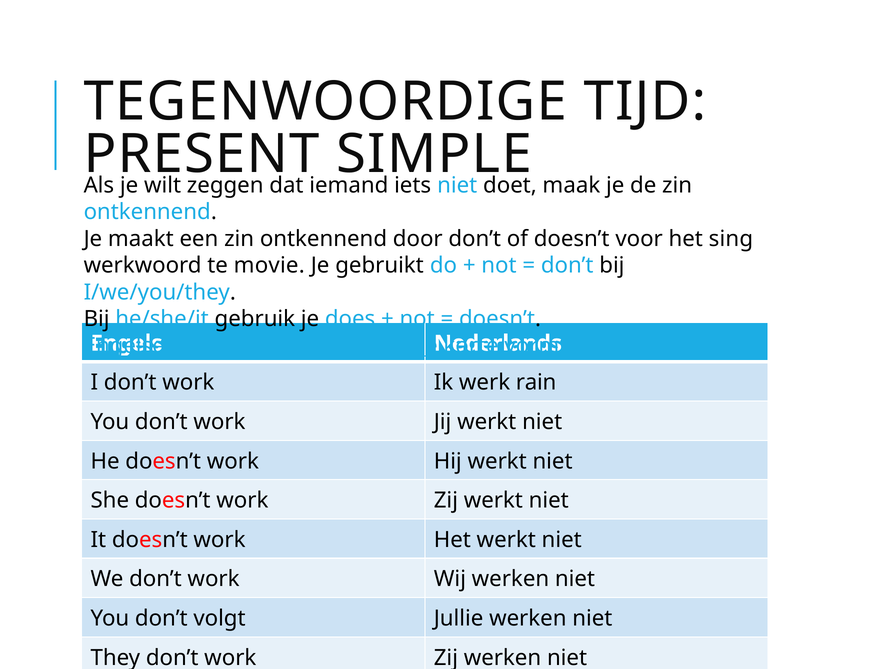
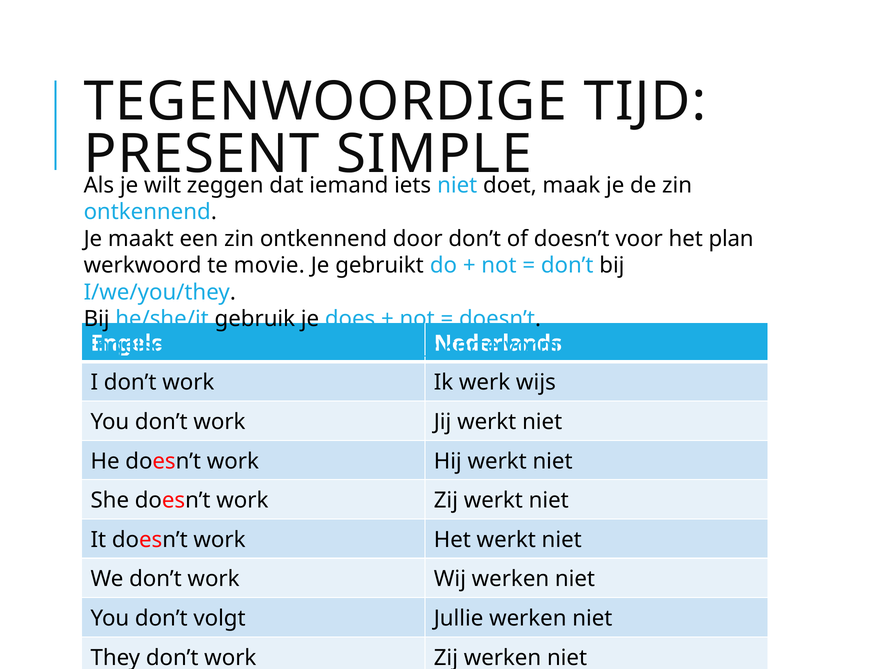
sing: sing -> plan (731, 238)
rain: rain -> wijs (536, 382)
